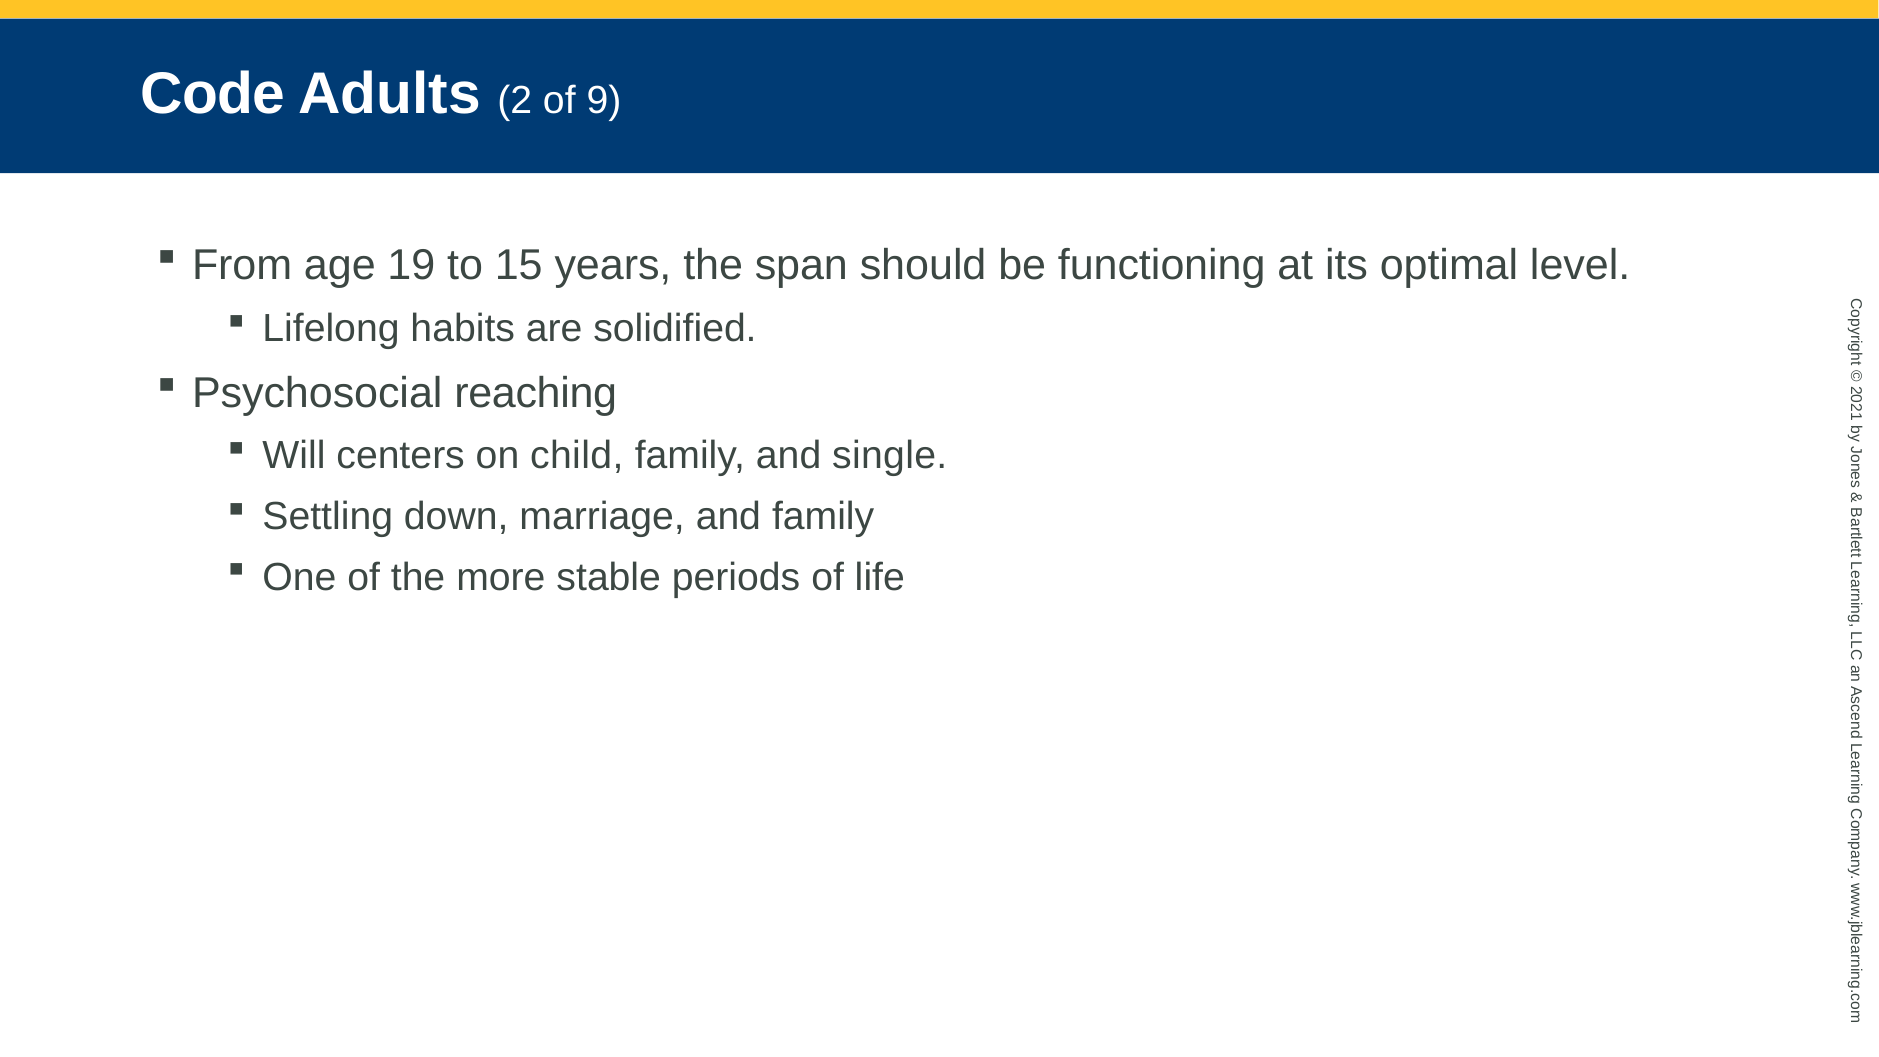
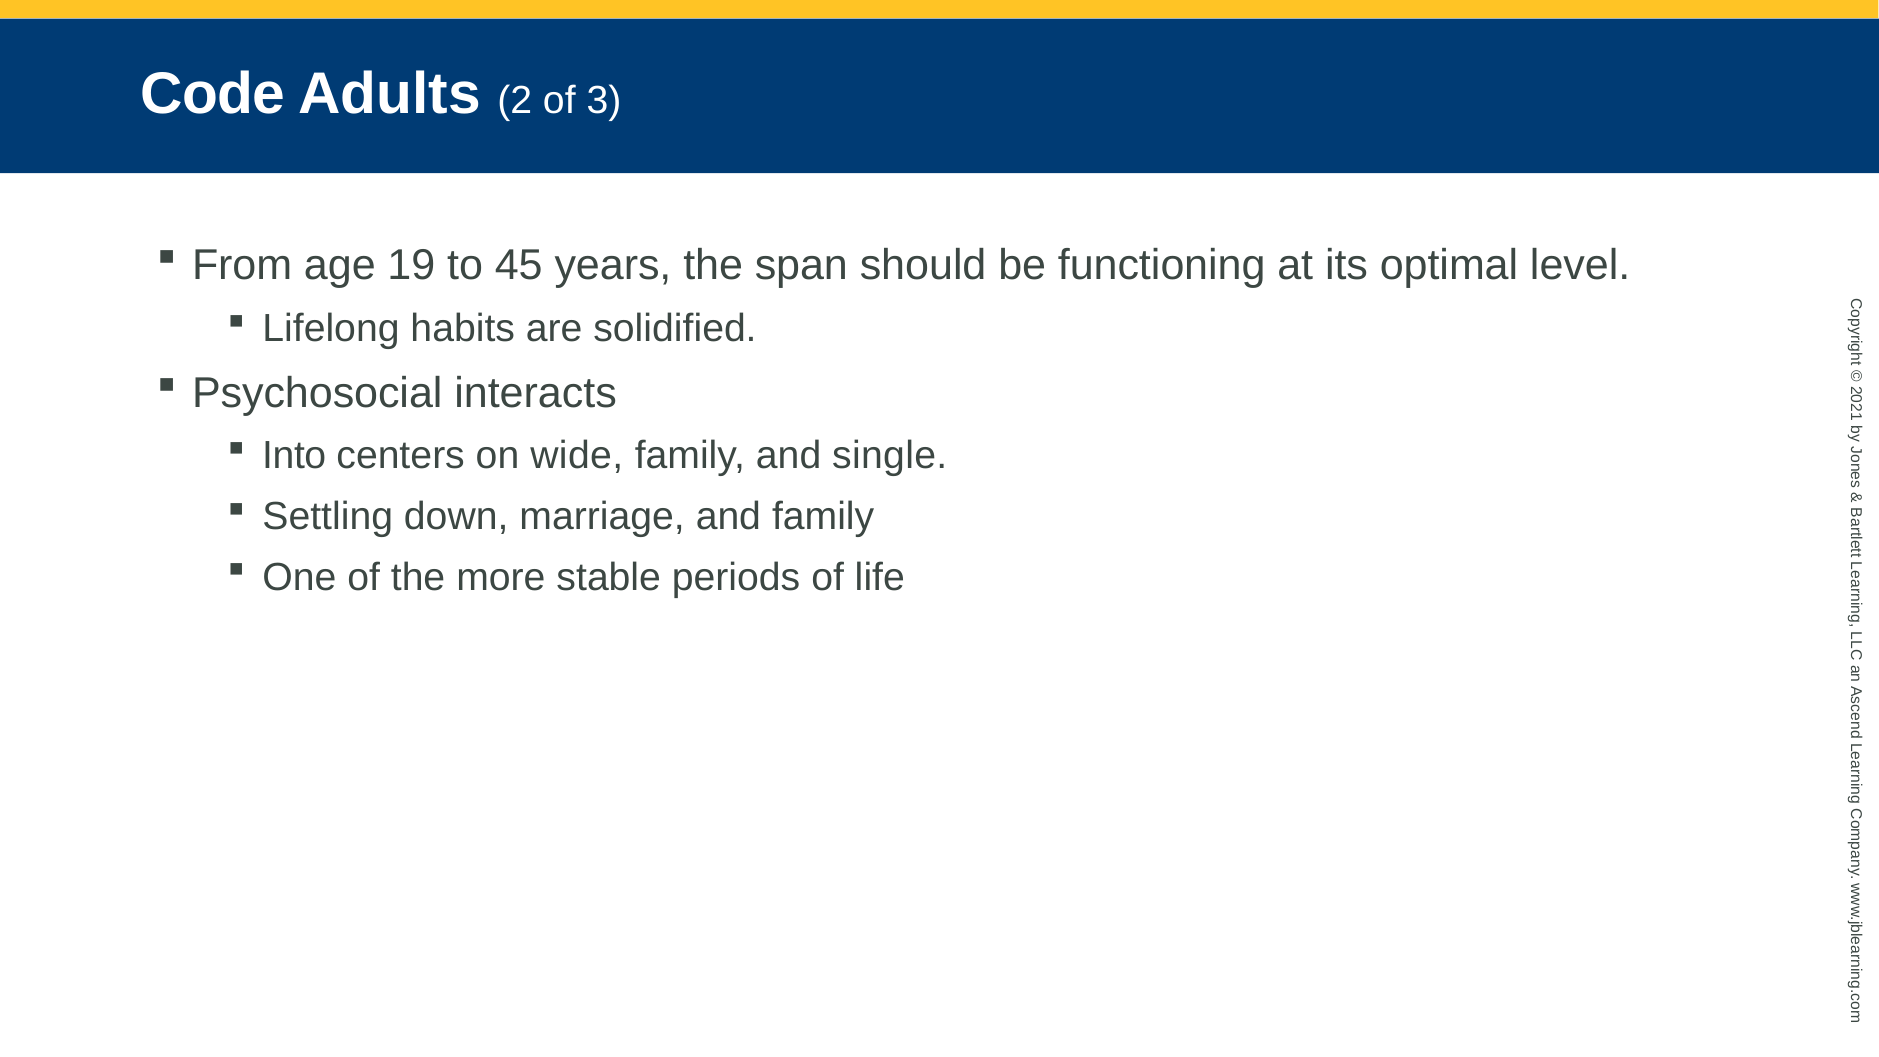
9: 9 -> 3 (604, 101)
15: 15 -> 45 (519, 266)
reaching: reaching -> interacts (536, 393)
Will: Will -> Into (294, 456)
child: child -> wide (577, 456)
